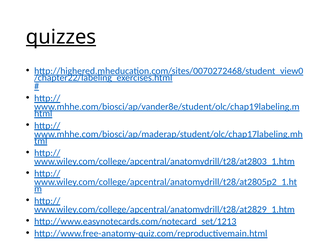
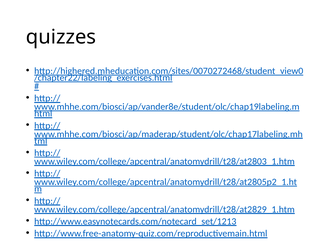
quizzes underline: present -> none (61, 37)
